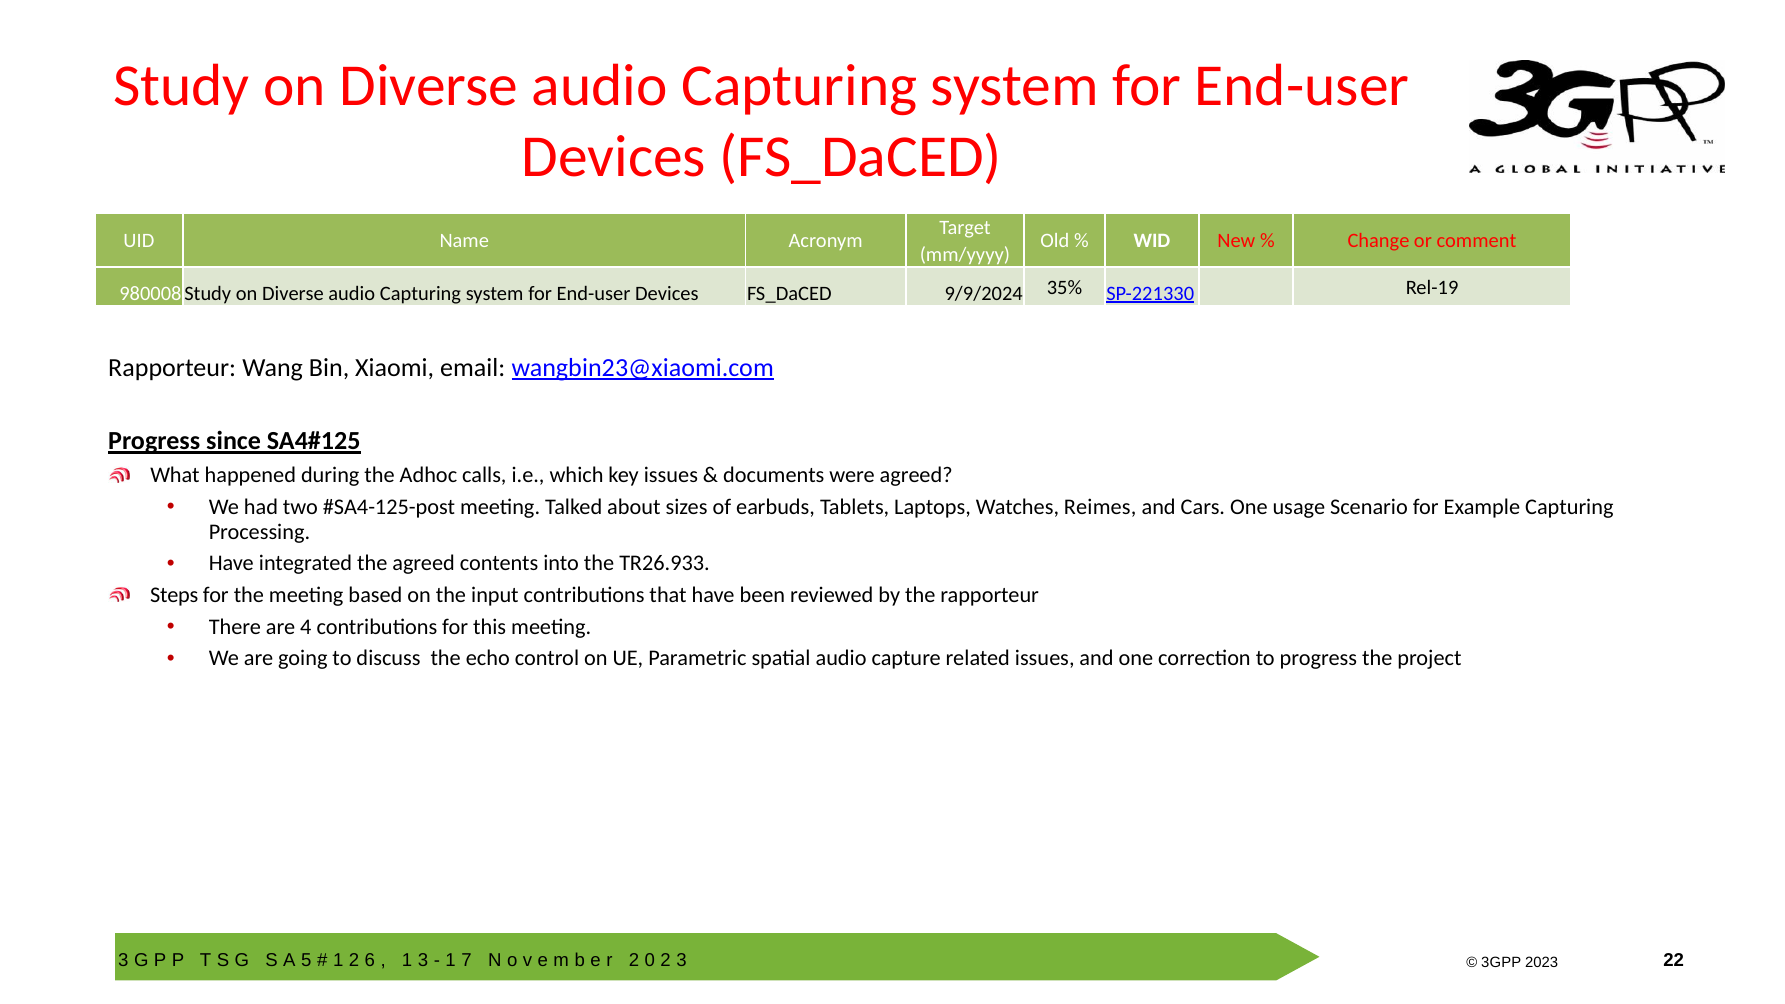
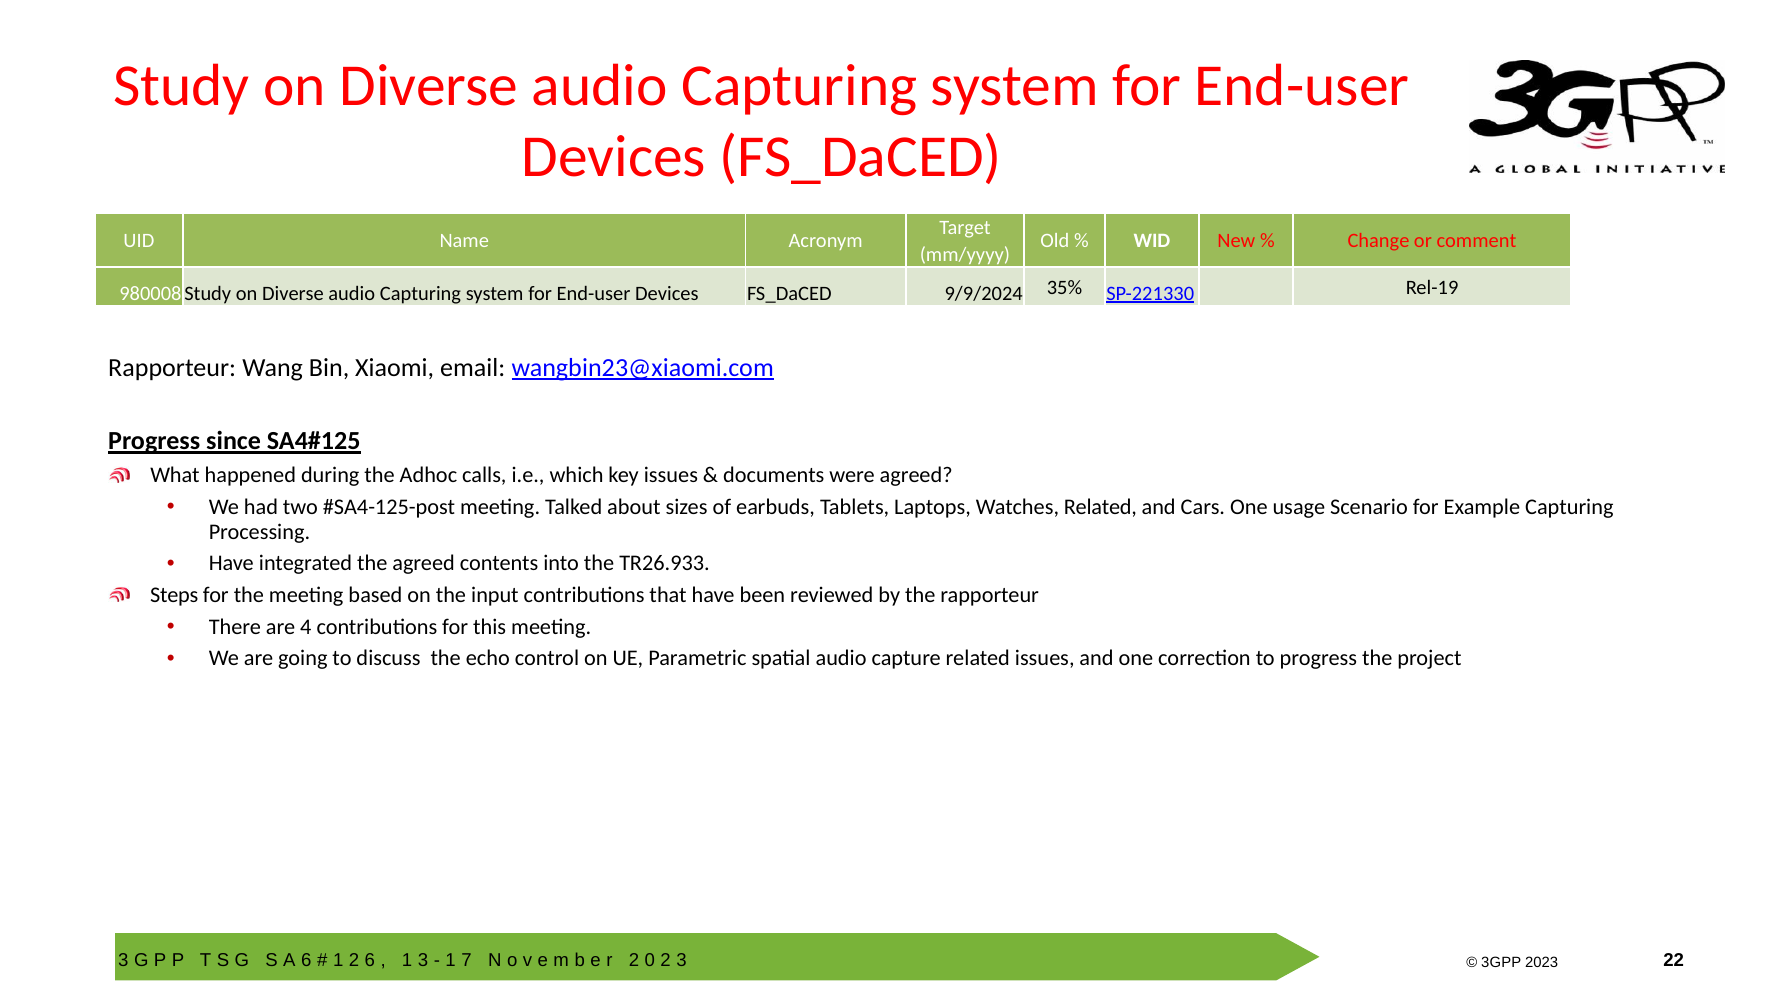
Watches Reimes: Reimes -> Related (1100, 507)
5: 5 -> 6 (306, 960)
